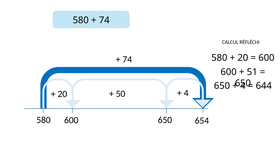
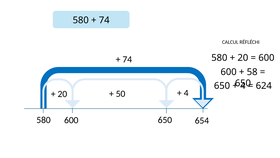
51: 51 -> 58 (252, 72)
644: 644 -> 624 (264, 86)
